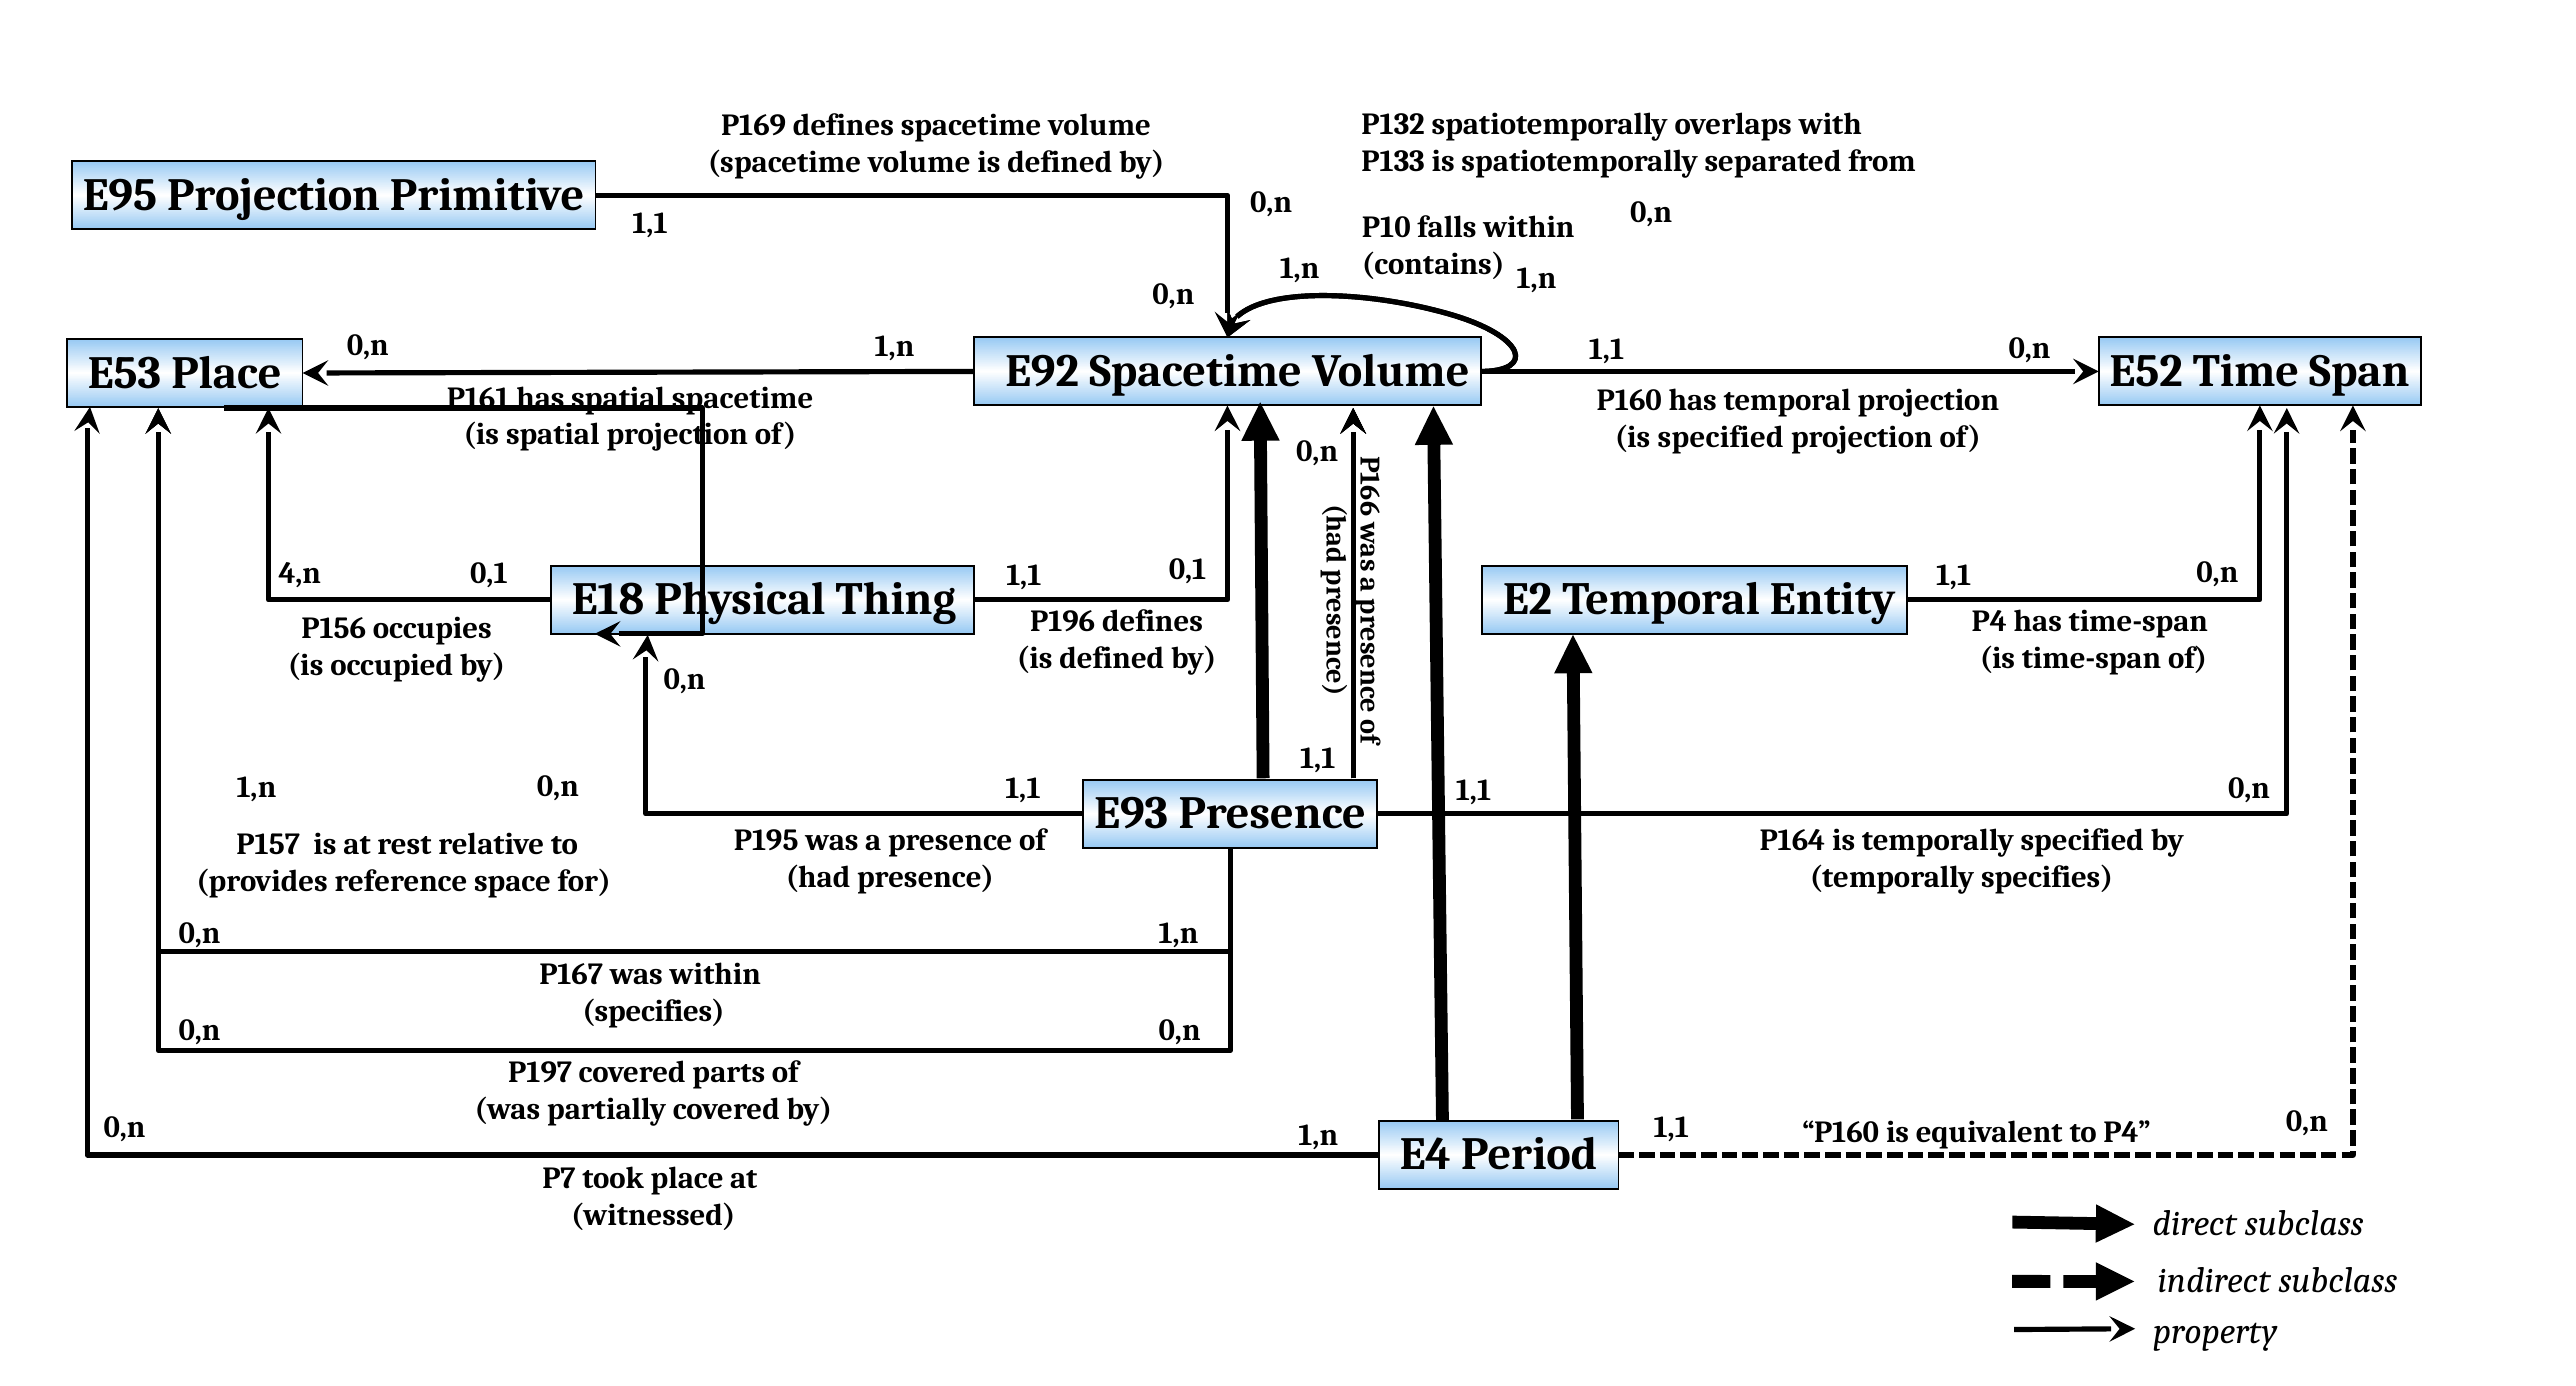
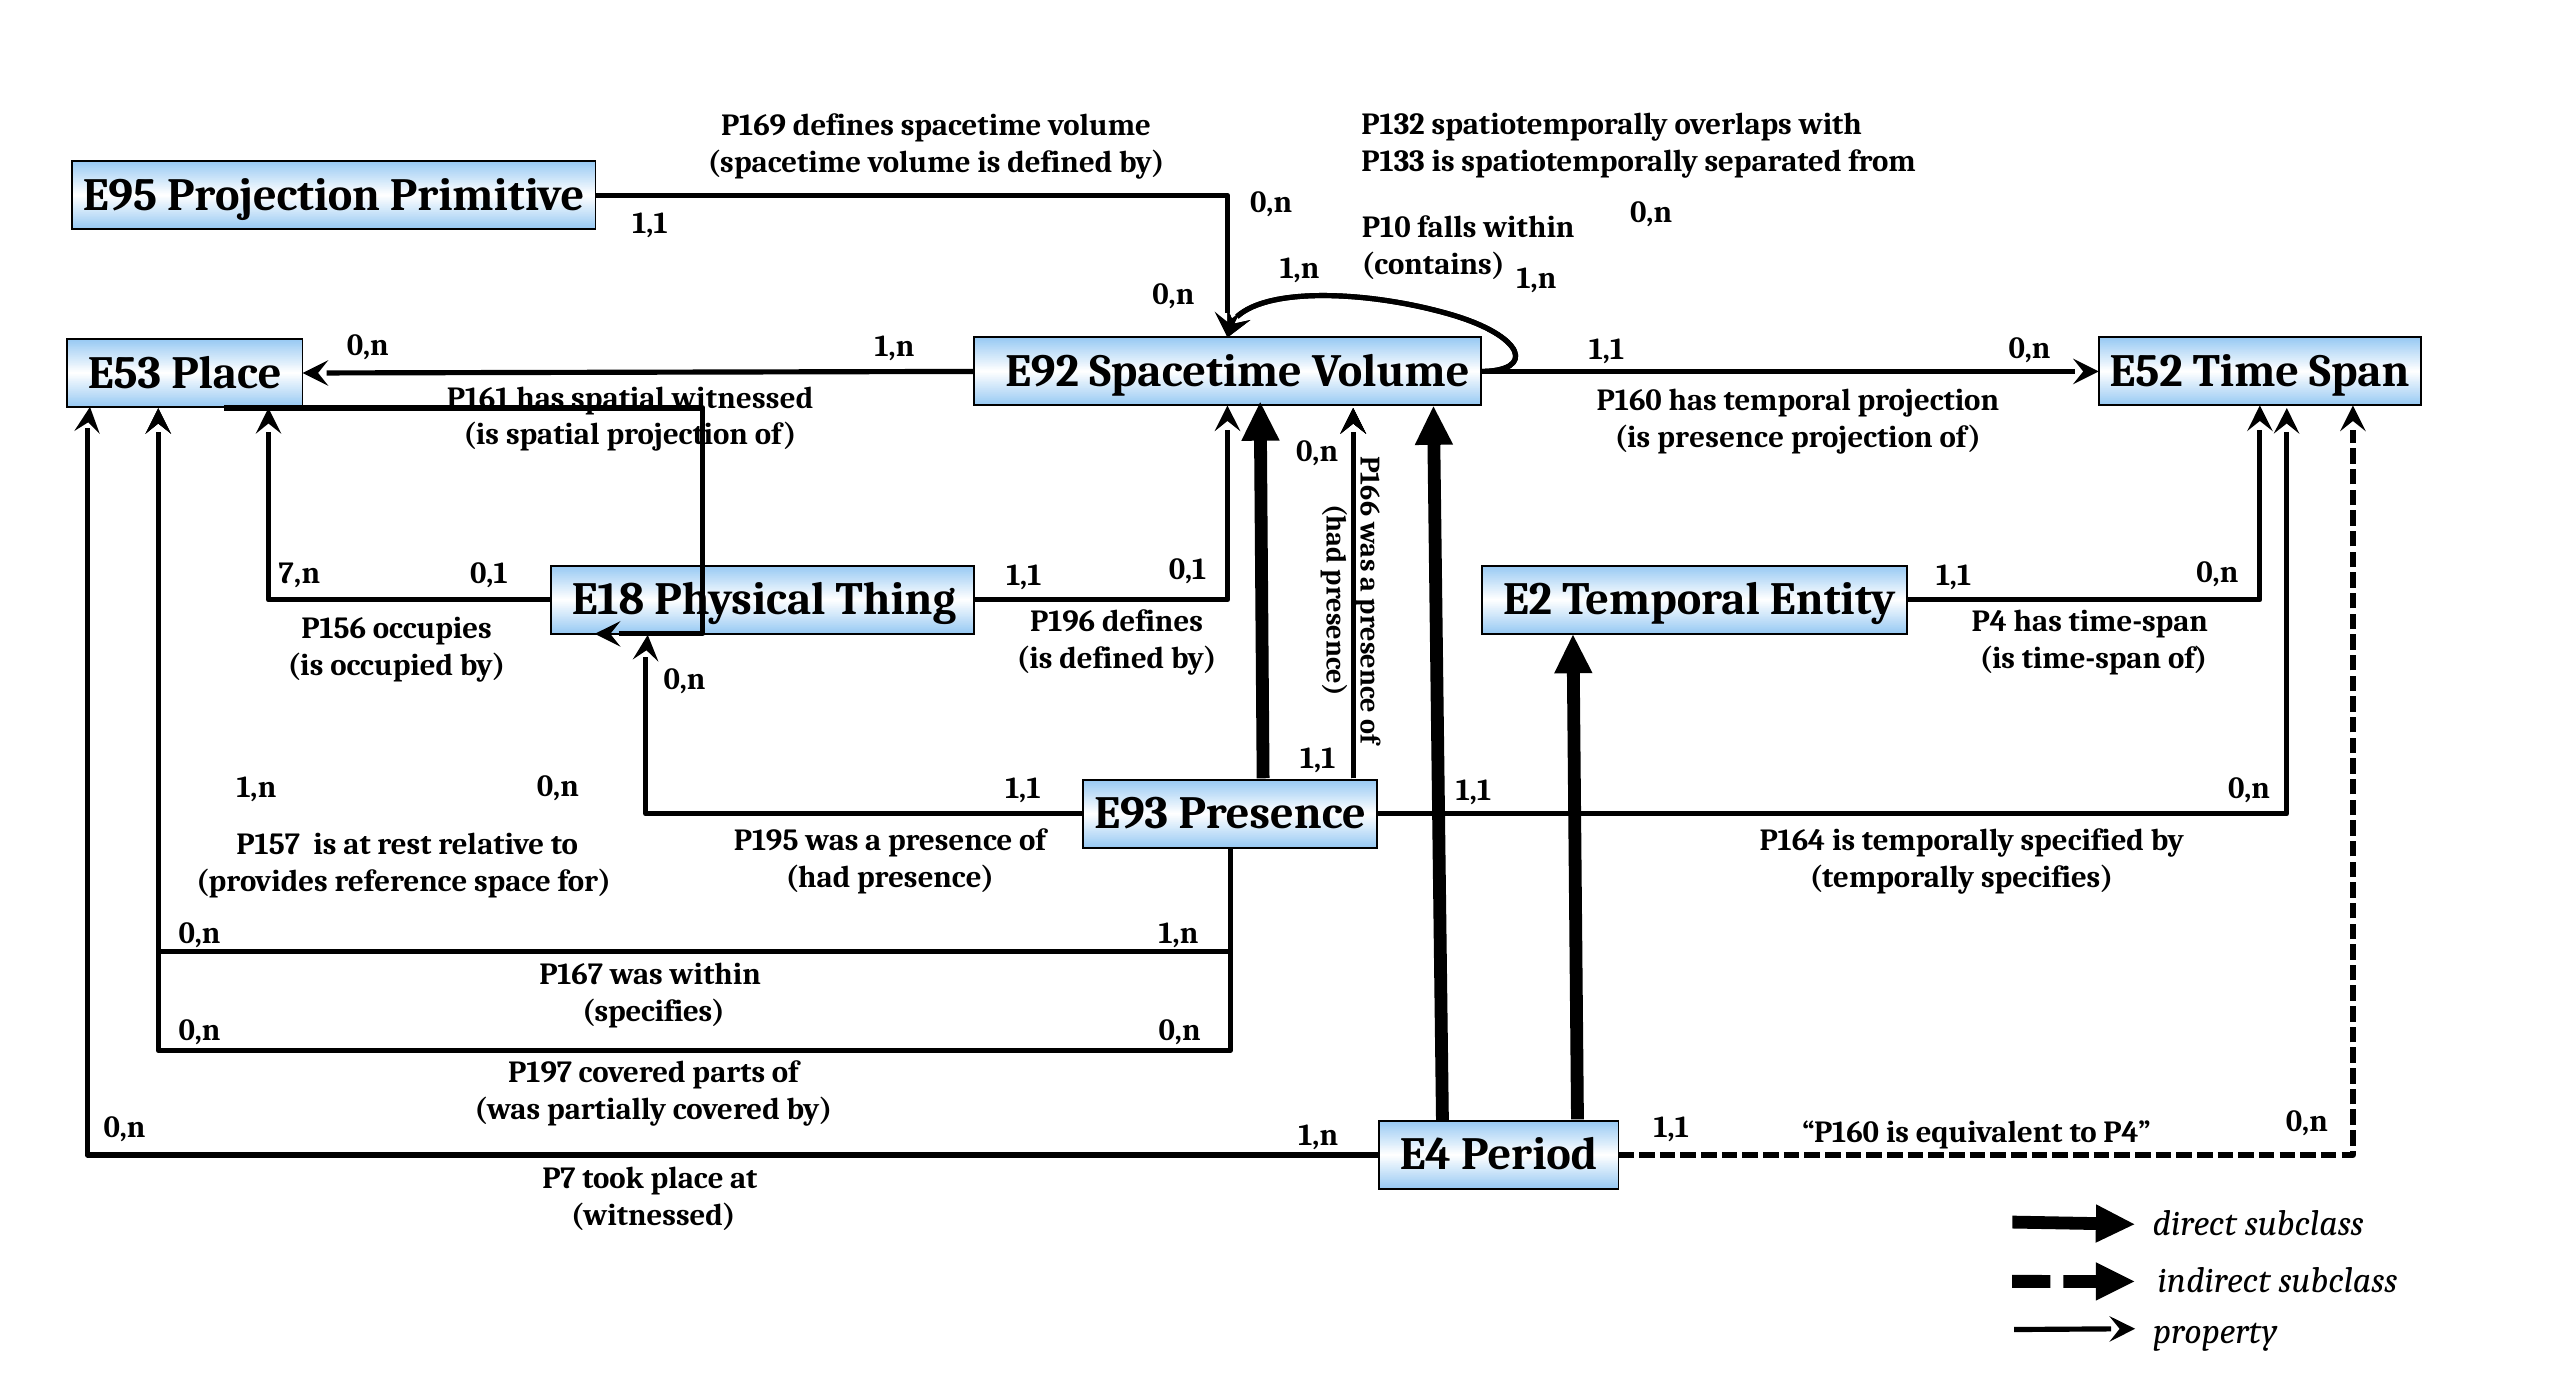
spatial spacetime: spacetime -> witnessed (743, 398)
is specified: specified -> presence (1721, 437)
4,n: 4,n -> 7,n (299, 573)
